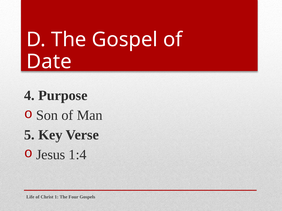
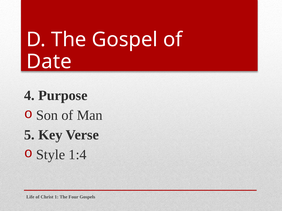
Jesus: Jesus -> Style (51, 155)
